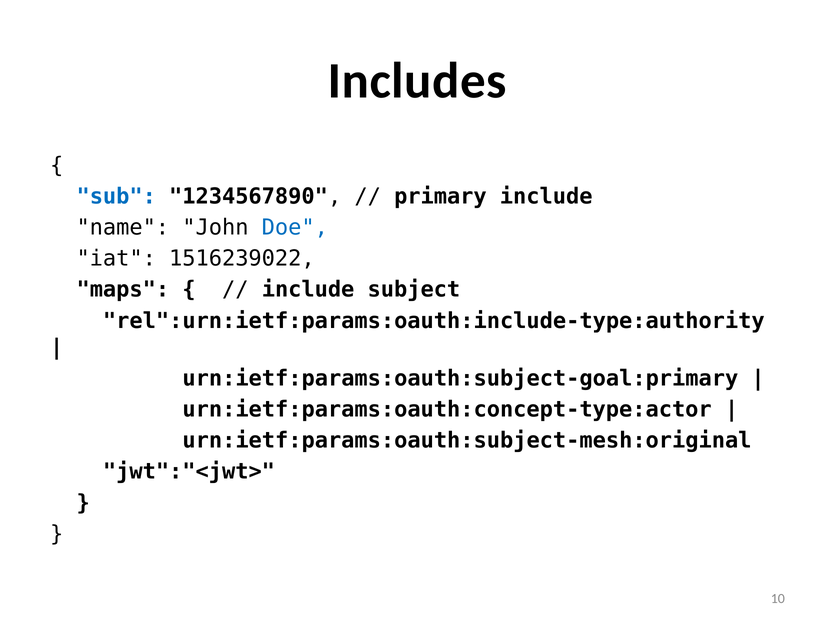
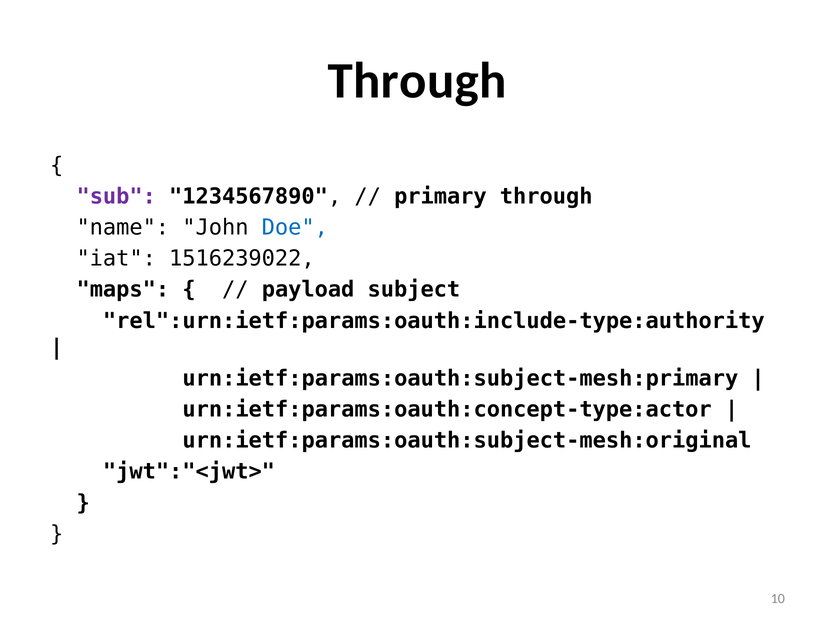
Includes: Includes -> Through (417, 81)
sub colour: blue -> purple (116, 196)
primary include: include -> through (546, 196)
include: include -> payload (308, 289)
urn:ietf:params:oauth:subject-goal:primary: urn:ietf:params:oauth:subject-goal:primary -> urn:ietf:params:oauth:subject-mesh:primary (460, 378)
